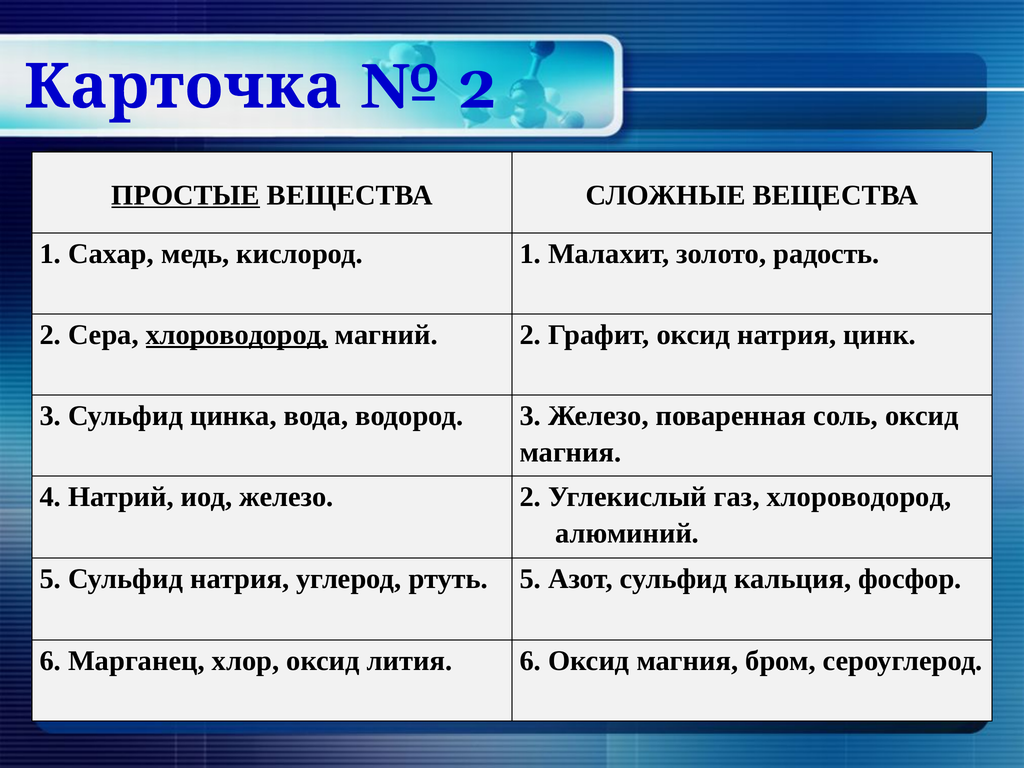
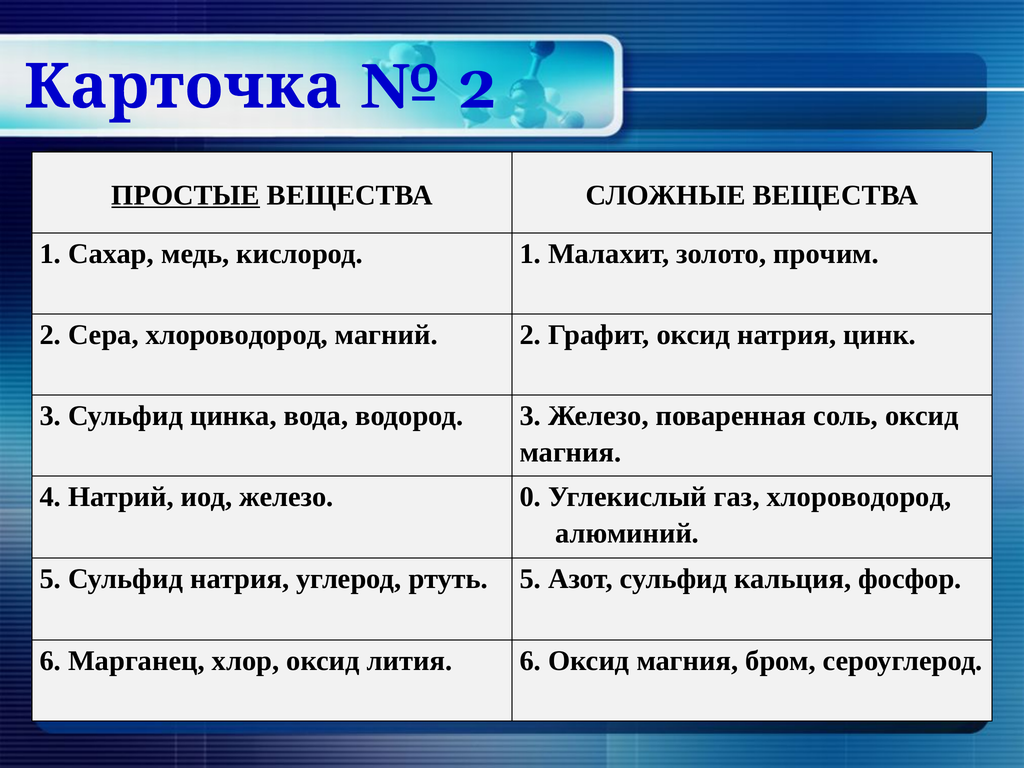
радость: радость -> прочим (826, 254)
хлороводород underline: present -> none (237, 335)
железо 2: 2 -> 0 (530, 497)
